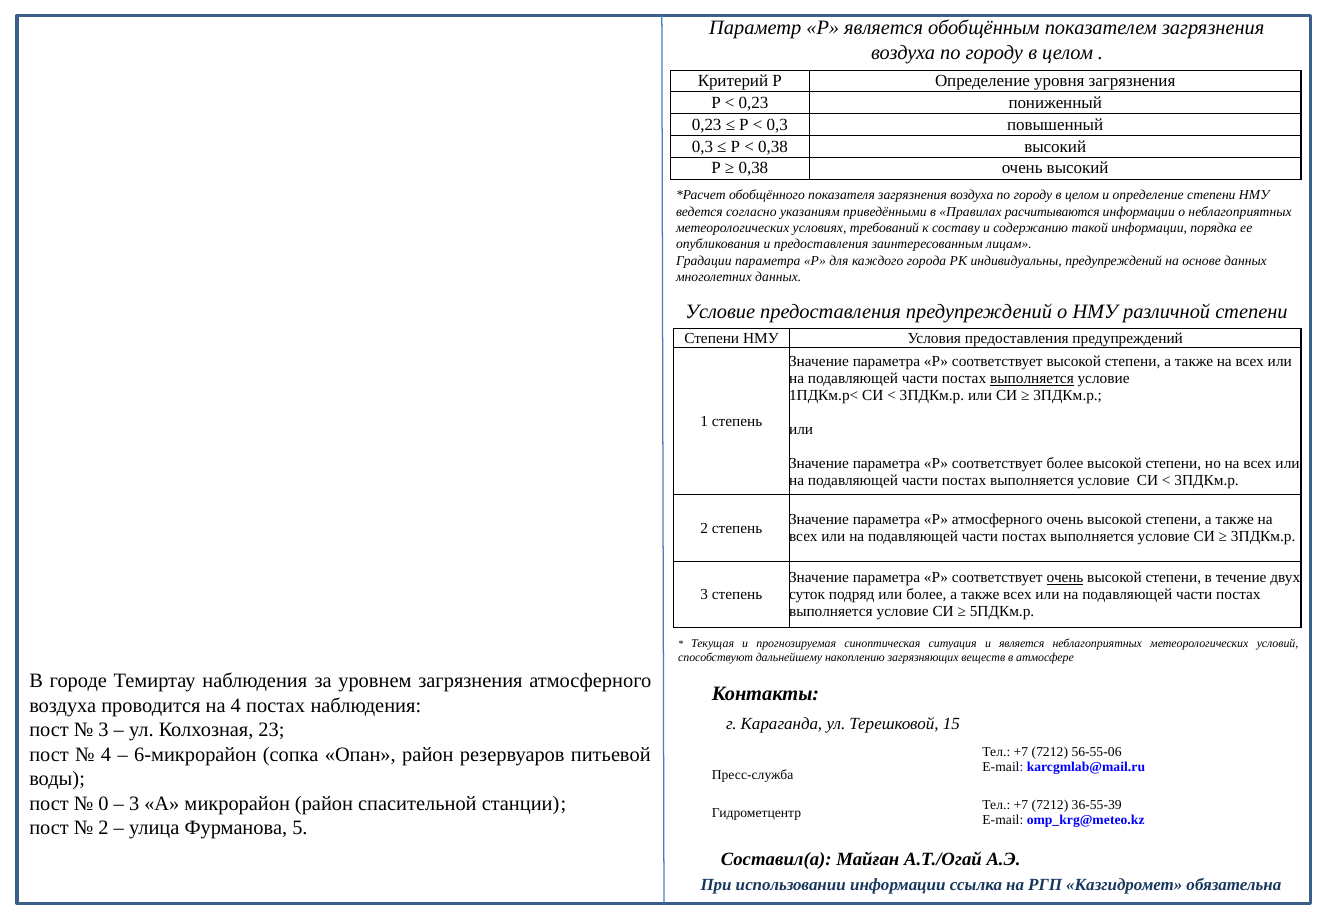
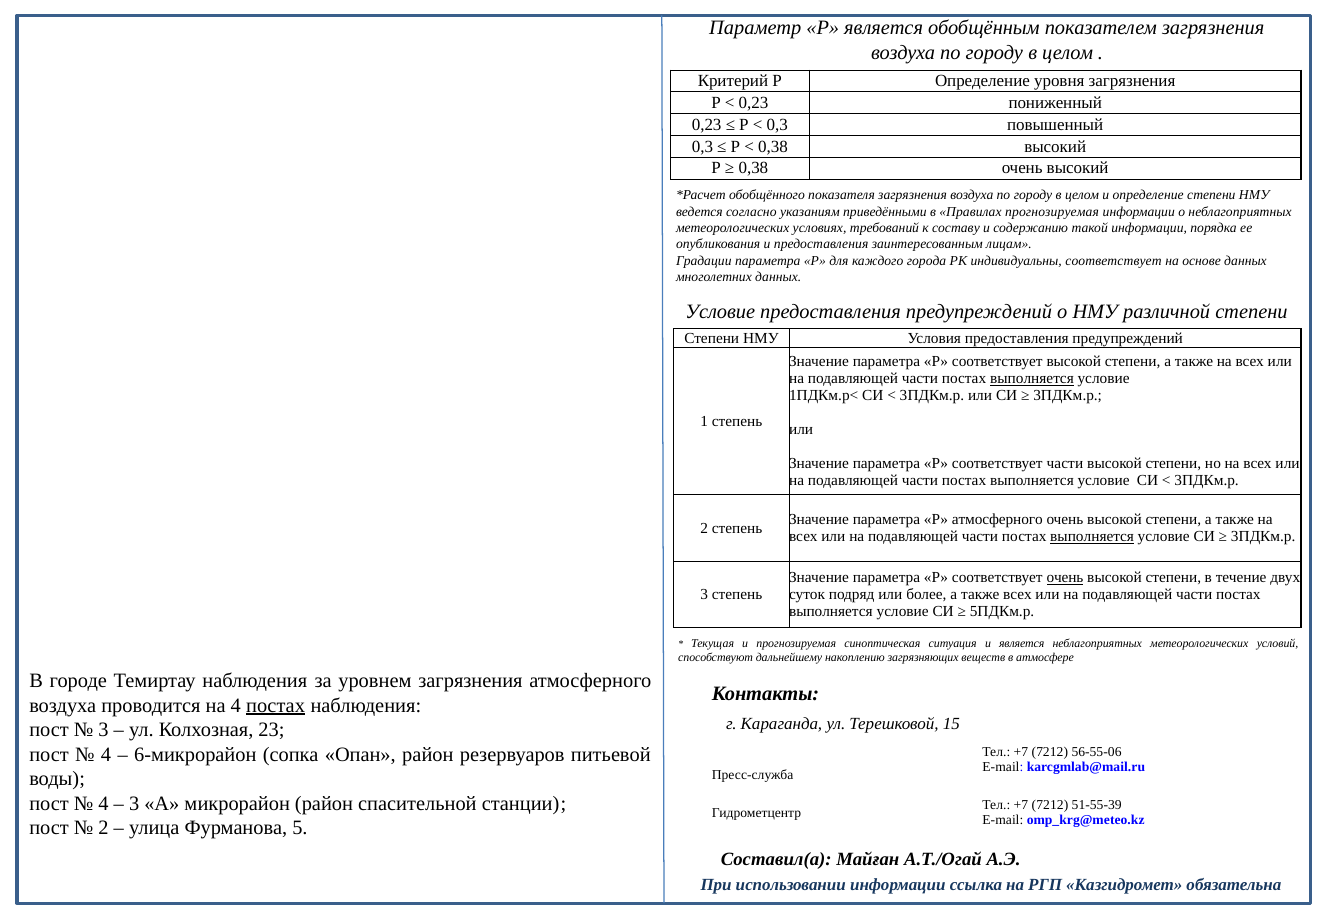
Правилах расчитываются: расчитываются -> прогнозируемая (1052, 212)
индивидуальны предупреждений: предупреждений -> соответствует (1114, 261)
соответствует более: более -> части (1065, 464)
выполняется underline: none -> present (1092, 537)
постах underline: none -> present (276, 706)
0: 0 -> 4 (104, 804)
36-55-39: 36-55-39 -> 51-55-39 (1097, 805)
